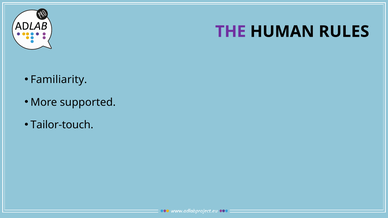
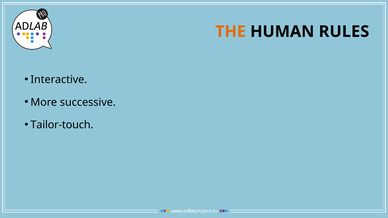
THE colour: purple -> orange (231, 32)
Familiarity: Familiarity -> Interactive (59, 80)
supported: supported -> successive (88, 102)
